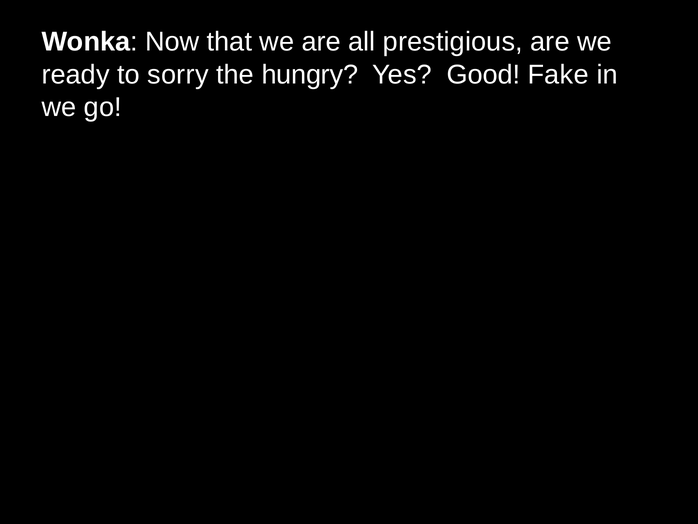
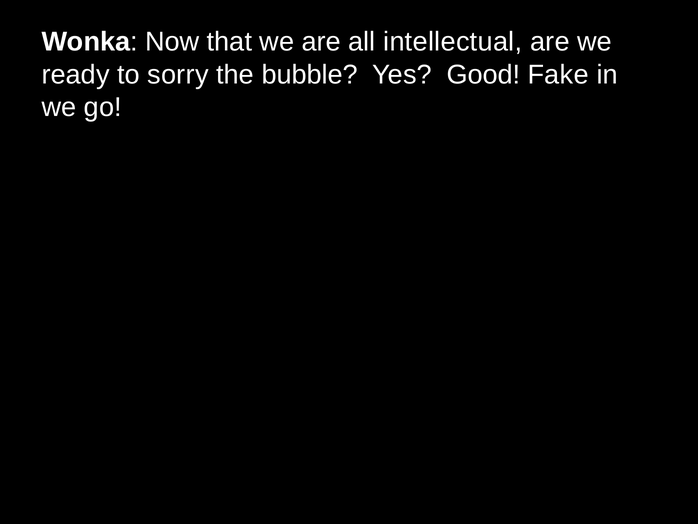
prestigious: prestigious -> intellectual (453, 42)
hungry: hungry -> bubble (310, 75)
